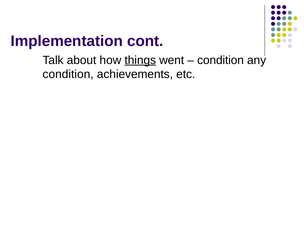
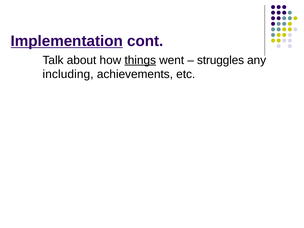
Implementation underline: none -> present (67, 41)
condition: condition -> struggles (221, 60)
condition: condition -> including (68, 74)
